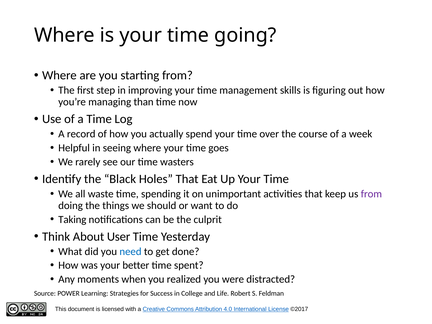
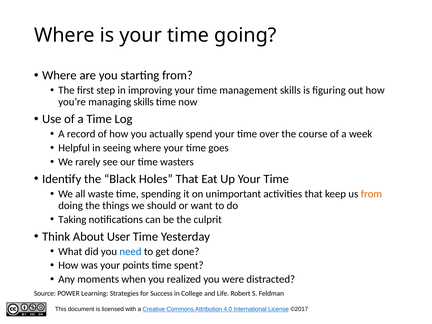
managing than: than -> skills (144, 102)
from colour: purple -> orange (371, 194)
better: better -> points (136, 265)
